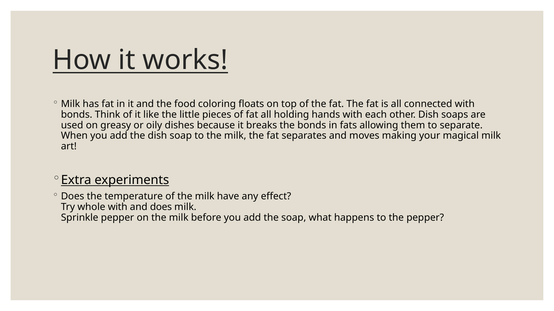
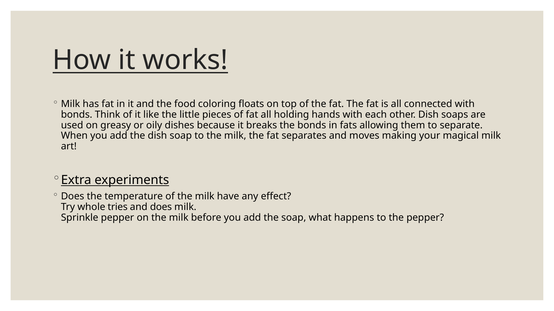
whole with: with -> tries (118, 207)
